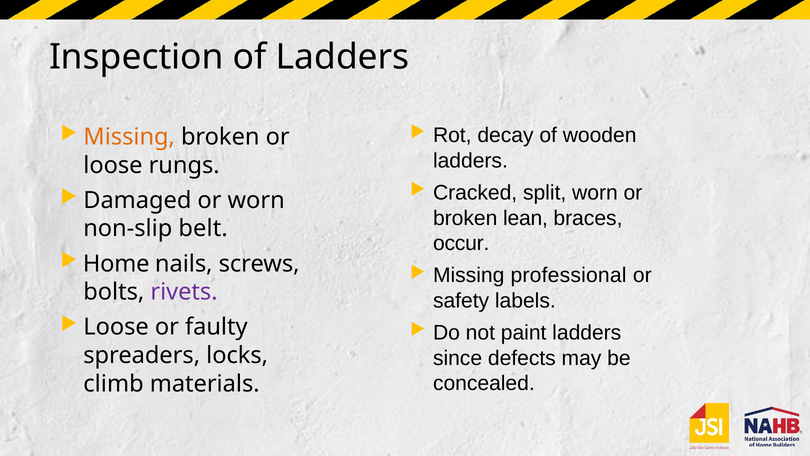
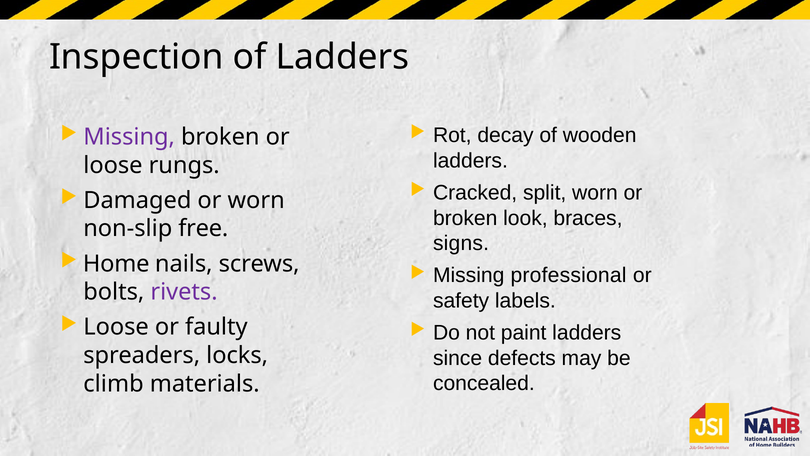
Missing colour: orange -> purple (129, 137)
lean: lean -> look (525, 218)
belt: belt -> free (203, 229)
occur: occur -> signs (461, 243)
